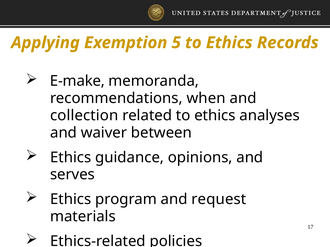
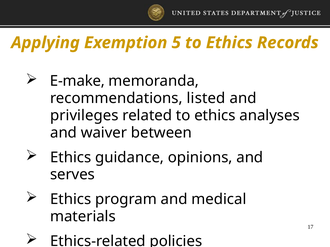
when: when -> listed (206, 98)
collection: collection -> privileges (84, 116)
request: request -> medical (219, 200)
